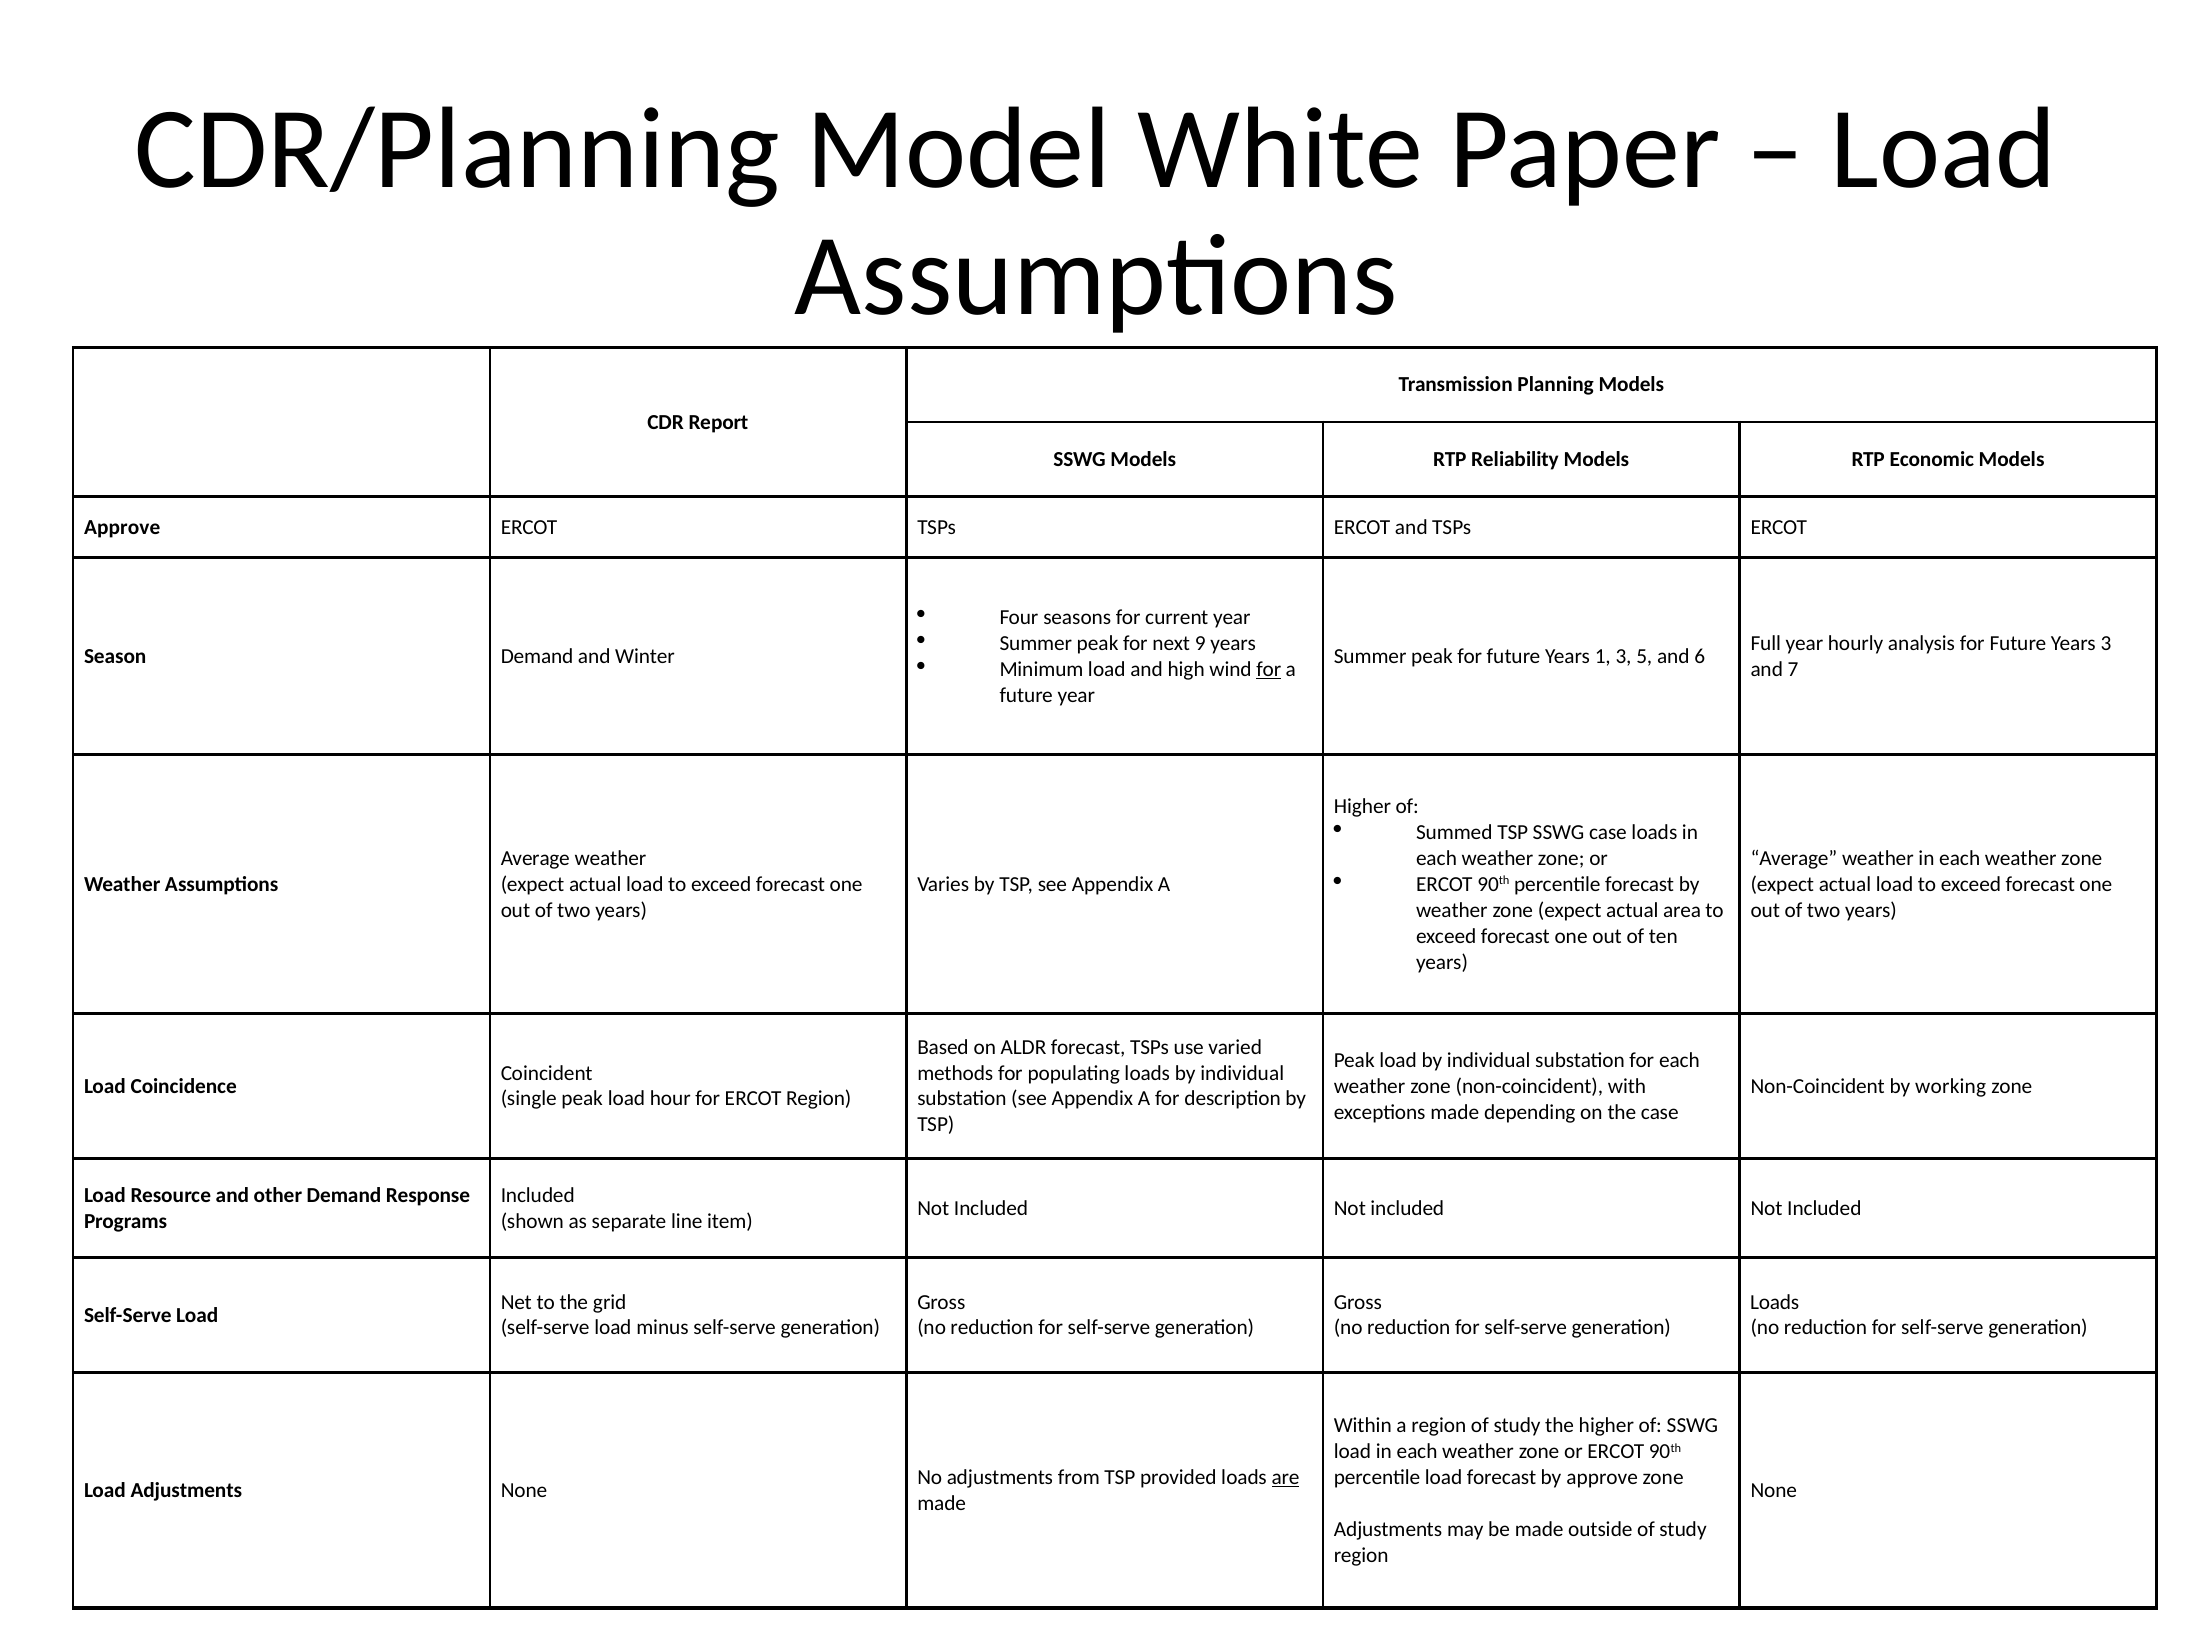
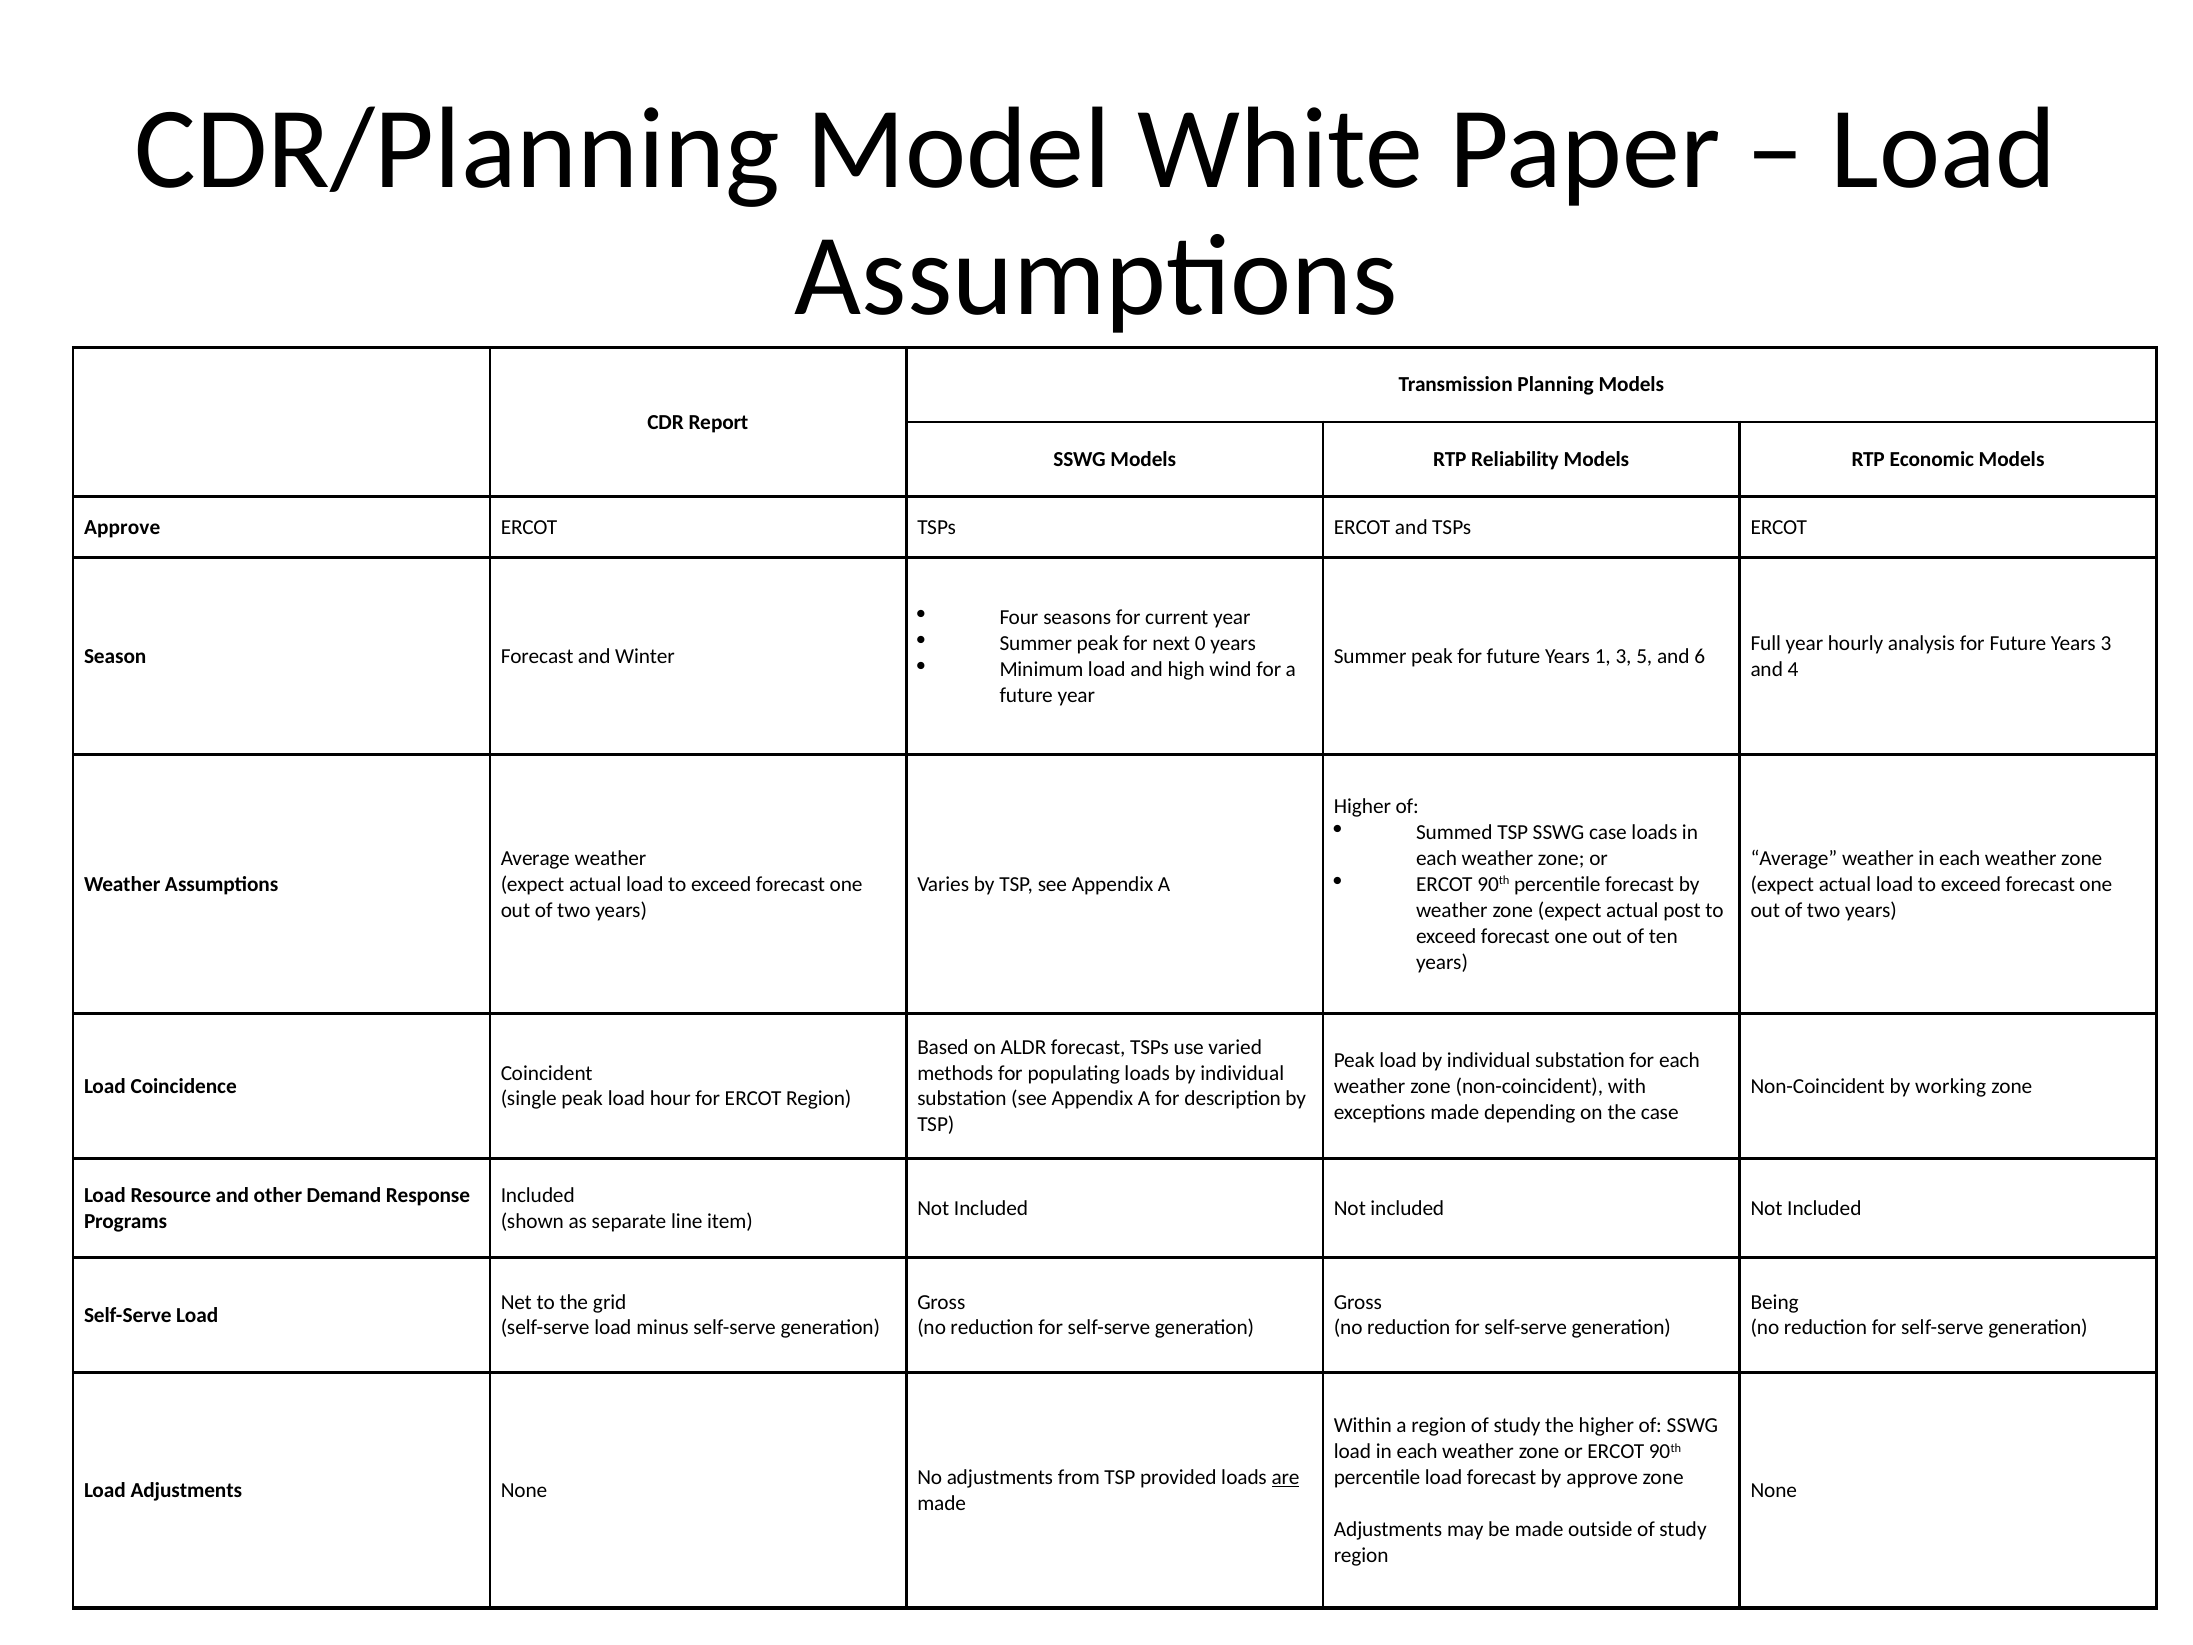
9: 9 -> 0 (1200, 643)
Season Demand: Demand -> Forecast (537, 656)
for underline: present -> none (1269, 669)
7: 7 -> 4 (1793, 669)
area: area -> post (1682, 910)
Loads: Loads -> Being (1775, 1302)
